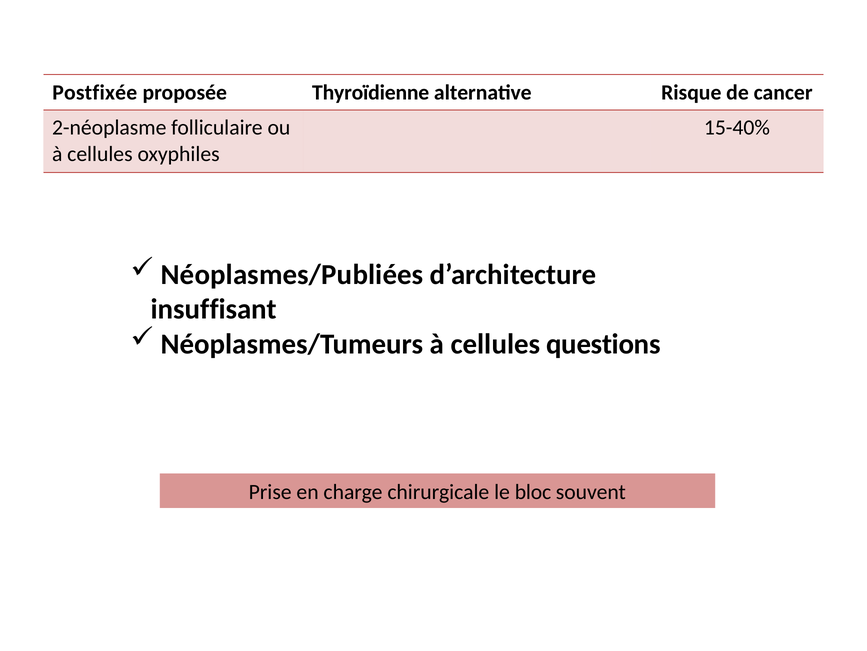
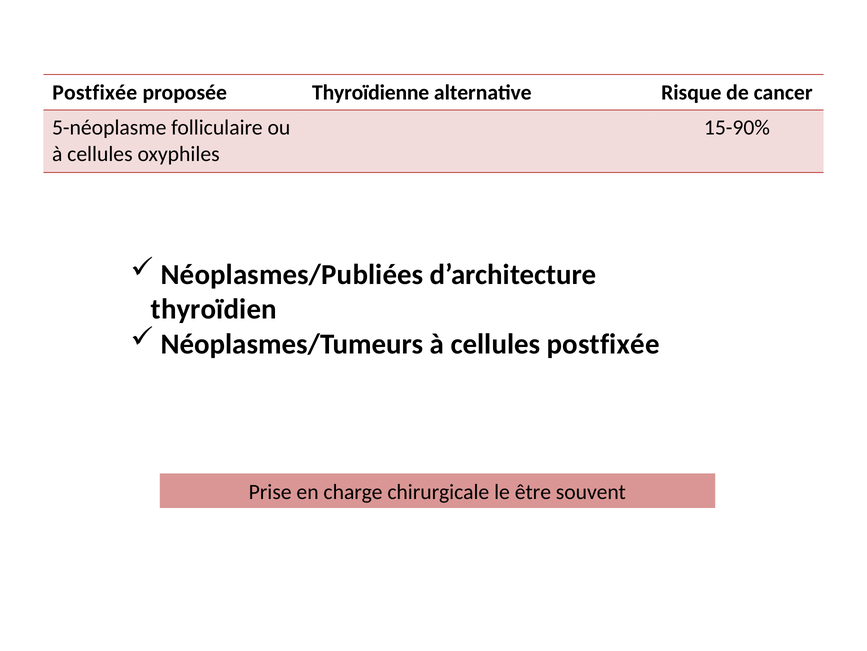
2-néoplasme: 2-néoplasme -> 5-néoplasme (109, 128)
15-40%: 15-40% -> 15-90% (737, 128)
insuffisant: insuffisant -> thyroïdien (214, 309)
cellules questions: questions -> postfixée (603, 344)
bloc: bloc -> être (533, 492)
